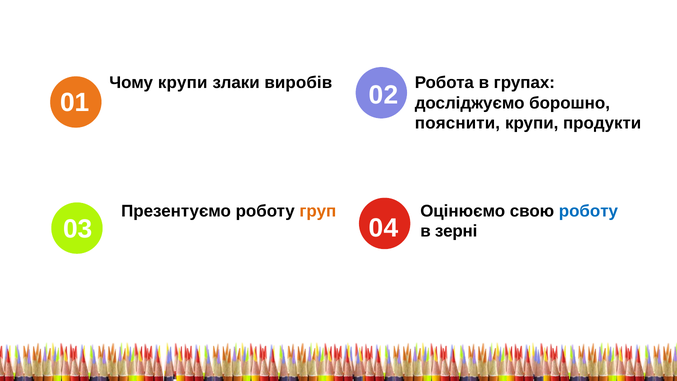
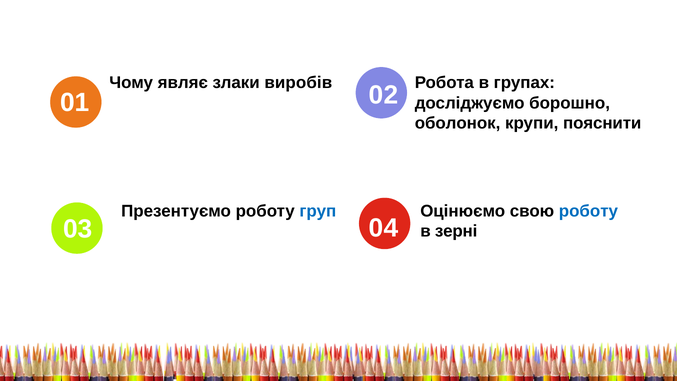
Чому крупи: крупи -> являє (183, 83)
пояснити: пояснити -> оболонок (458, 123)
продукти: продукти -> пояснити (602, 123)
груп colour: orange -> blue (318, 211)
